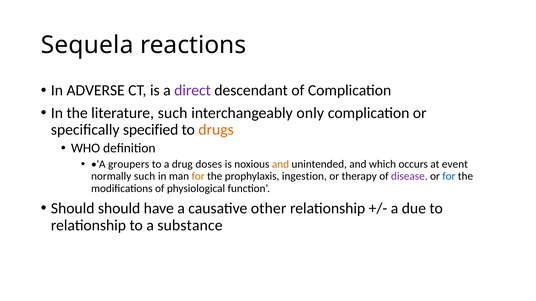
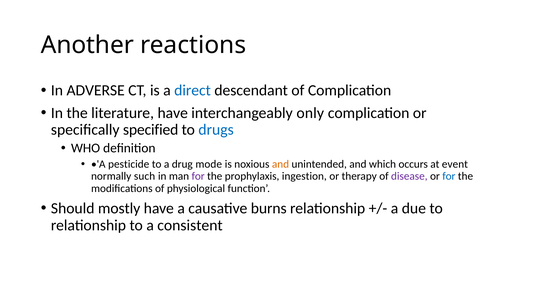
Sequela: Sequela -> Another (87, 45)
direct colour: purple -> blue (193, 91)
literature such: such -> have (173, 113)
drugs colour: orange -> blue (216, 130)
groupers: groupers -> pesticide (129, 165)
doses: doses -> mode (209, 165)
for colour: orange -> purple (198, 177)
Should should: should -> mostly (119, 209)
other: other -> burns (269, 209)
substance: substance -> consistent (190, 226)
